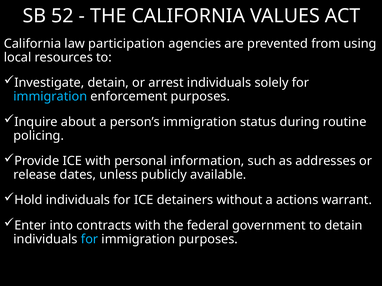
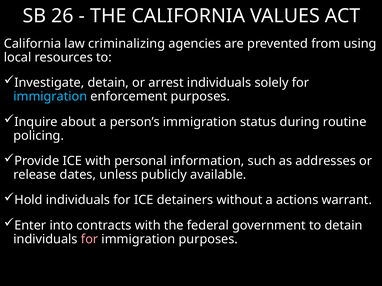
52: 52 -> 26 (62, 16)
participation: participation -> criminalizing (127, 44)
for colour: light blue -> pink (90, 240)
